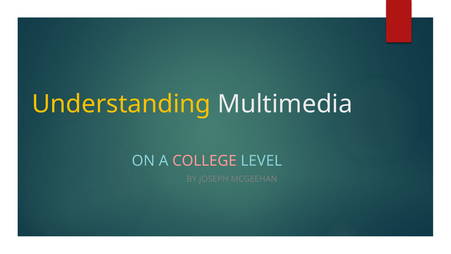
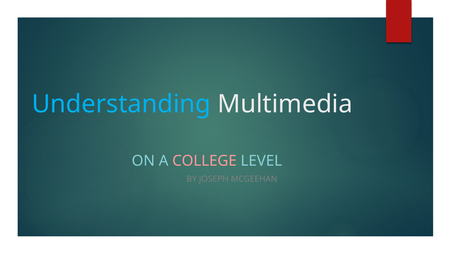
Understanding colour: yellow -> light blue (121, 104)
